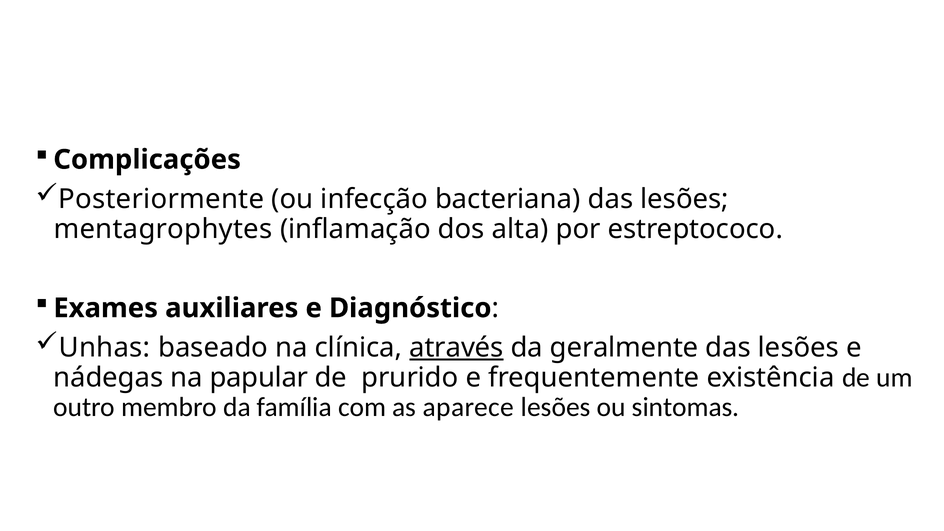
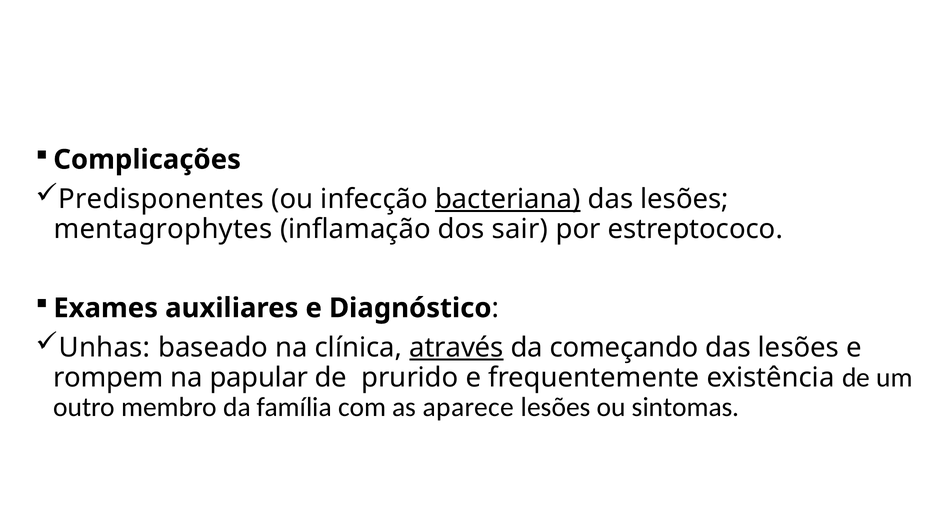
Posteriormente: Posteriormente -> Predisponentes (161, 199)
bacteriana underline: none -> present (508, 199)
alta: alta -> sair (520, 229)
geralmente: geralmente -> começando (624, 348)
nádegas: nádegas -> rompem (108, 377)
